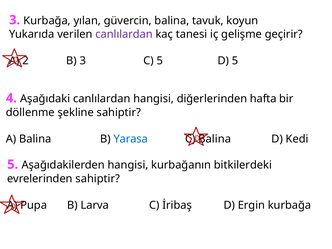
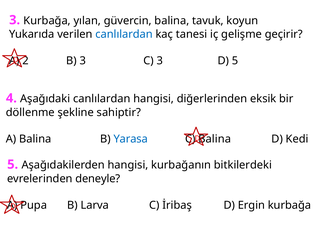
canlılardan colour: purple -> blue (124, 34)
C 5: 5 -> 3 (160, 61)
hafta: hafta -> eksik (263, 99)
evrelerinden sahiptir: sahiptir -> deneyle (98, 179)
